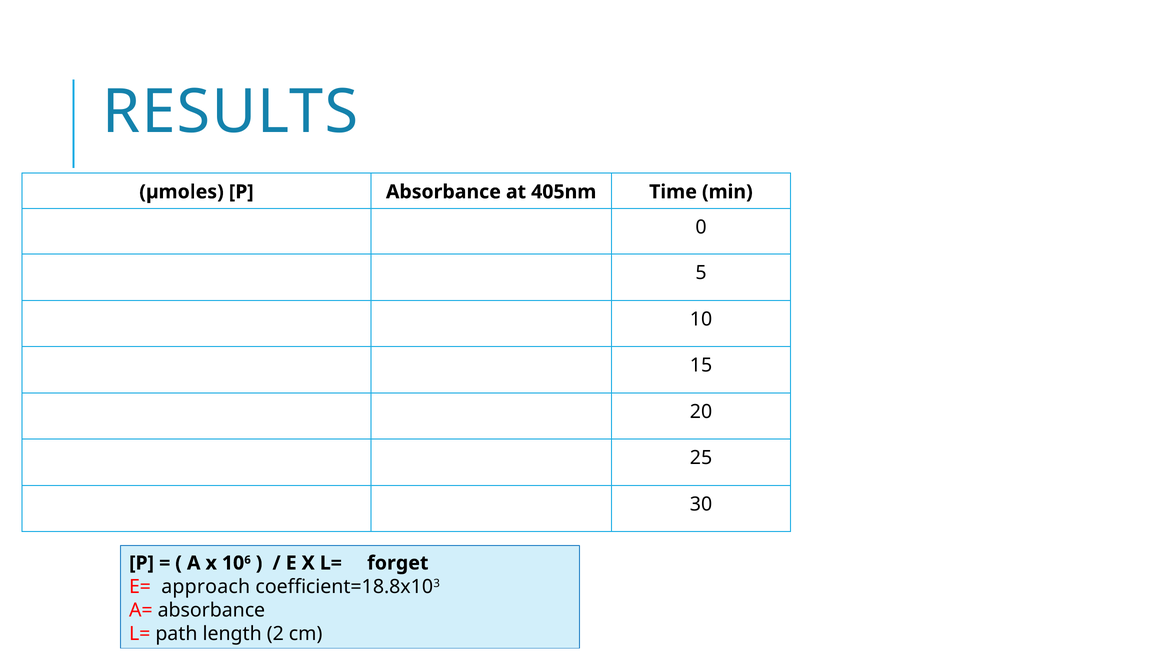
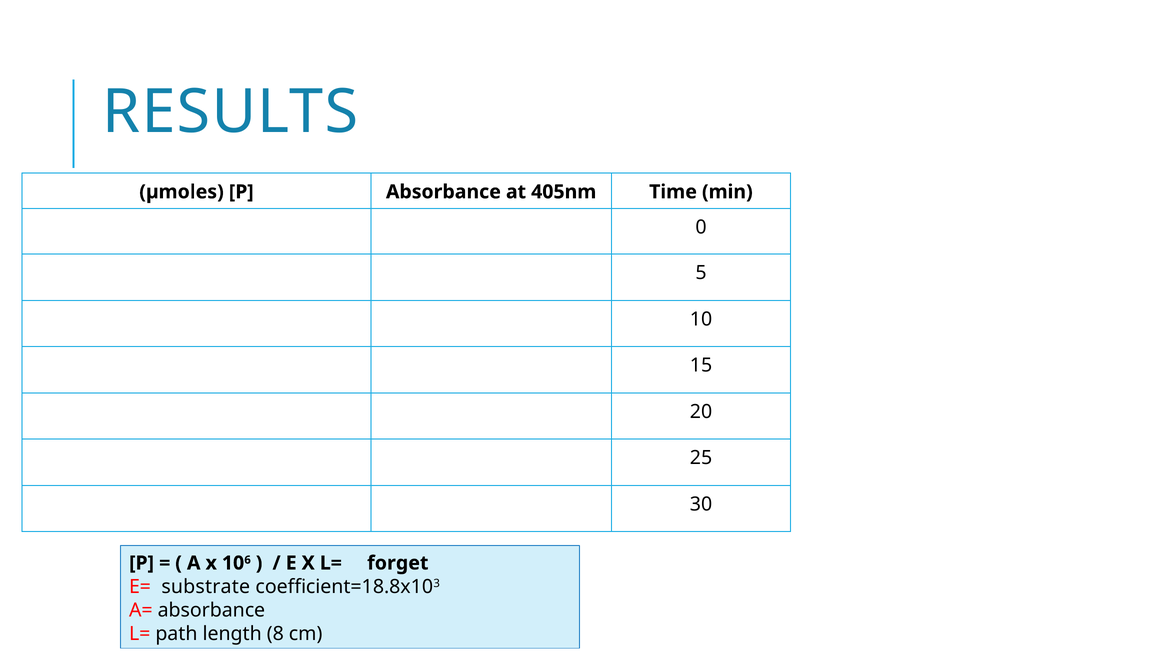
approach: approach -> substrate (206, 587)
2: 2 -> 8 (275, 633)
